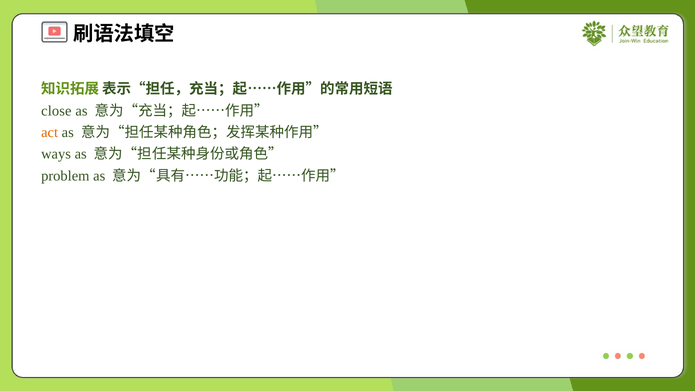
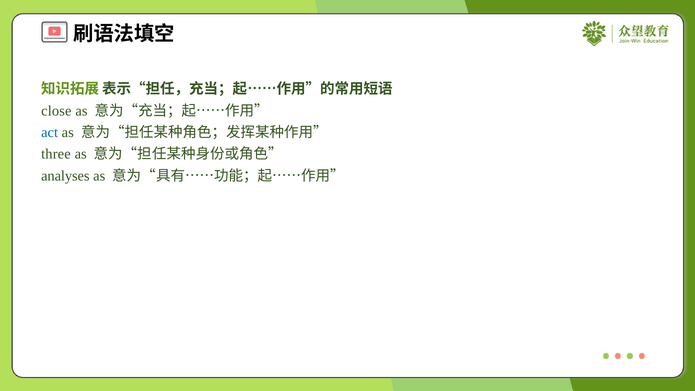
act colour: orange -> blue (50, 132)
ways: ways -> three (56, 154)
problem: problem -> analyses (65, 176)
